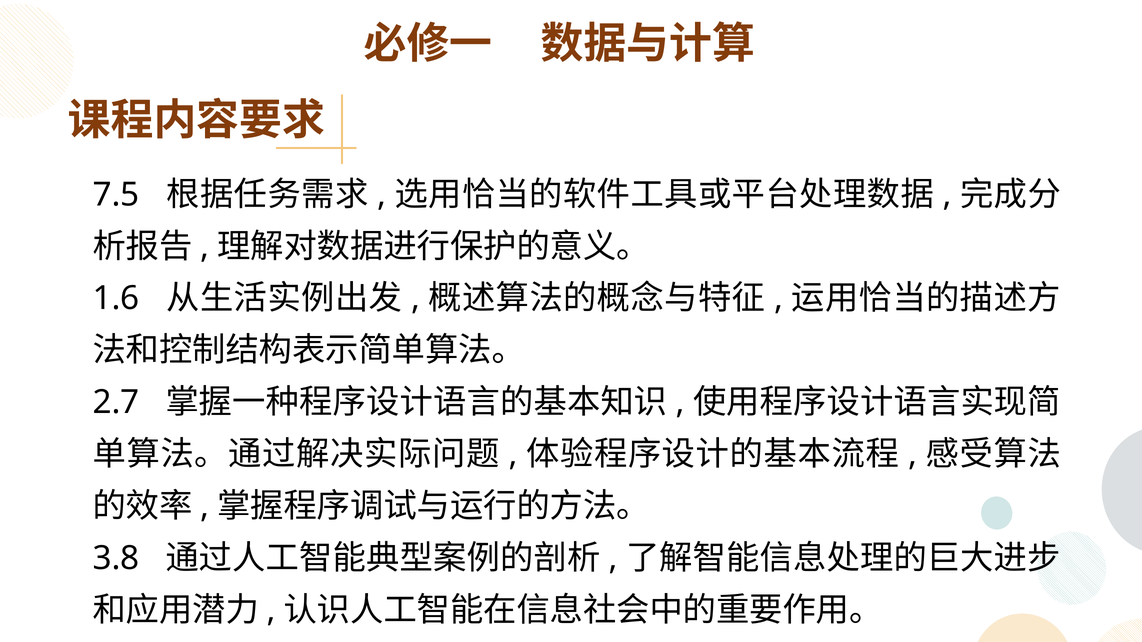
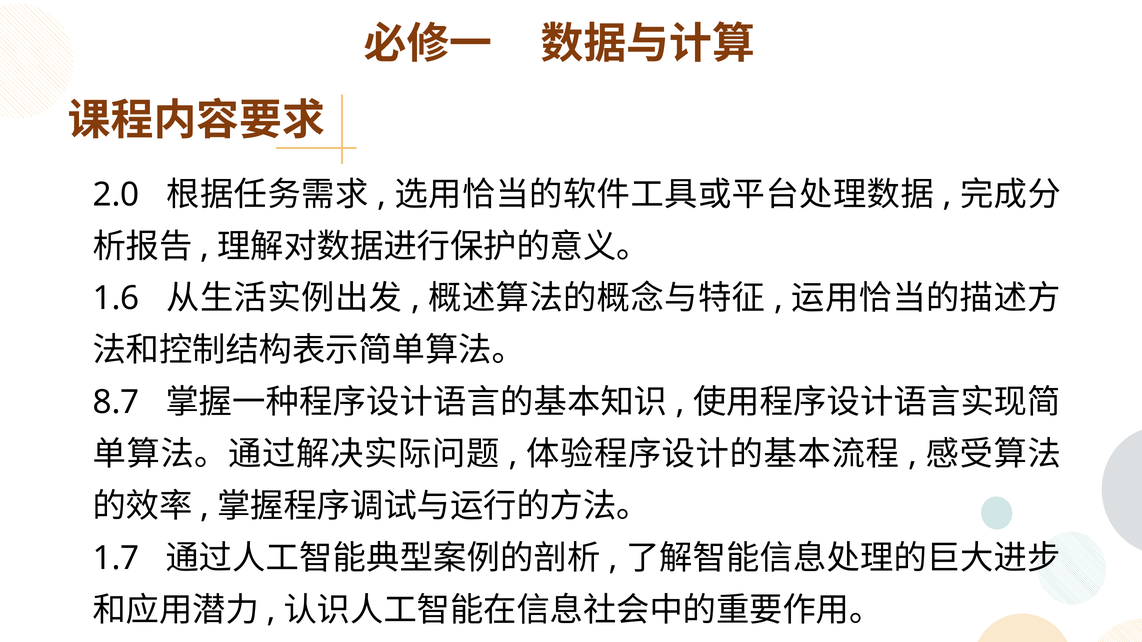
7.5: 7.5 -> 2.0 (116, 195)
2.7: 2.7 -> 8.7 (116, 403)
3.8: 3.8 -> 1.7 (116, 558)
